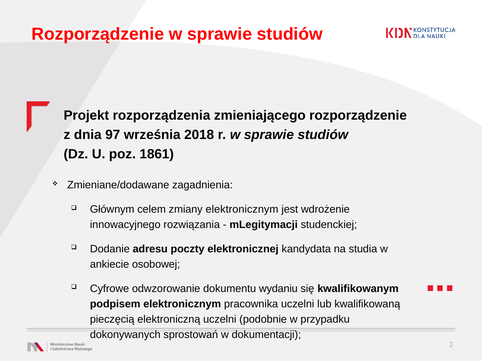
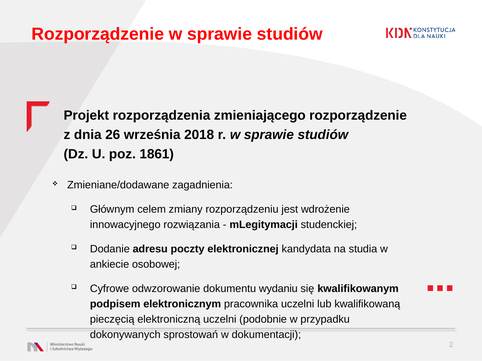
97: 97 -> 26 (113, 135)
zmiany elektronicznym: elektronicznym -> rozporządzeniu (242, 210)
